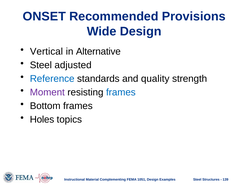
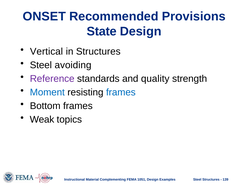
Wide: Wide -> State (102, 31)
in Alternative: Alternative -> Structures (98, 51)
adjusted: adjusted -> avoiding (73, 65)
Reference colour: blue -> purple (52, 79)
Moment colour: purple -> blue (47, 92)
Holes: Holes -> Weak (42, 119)
